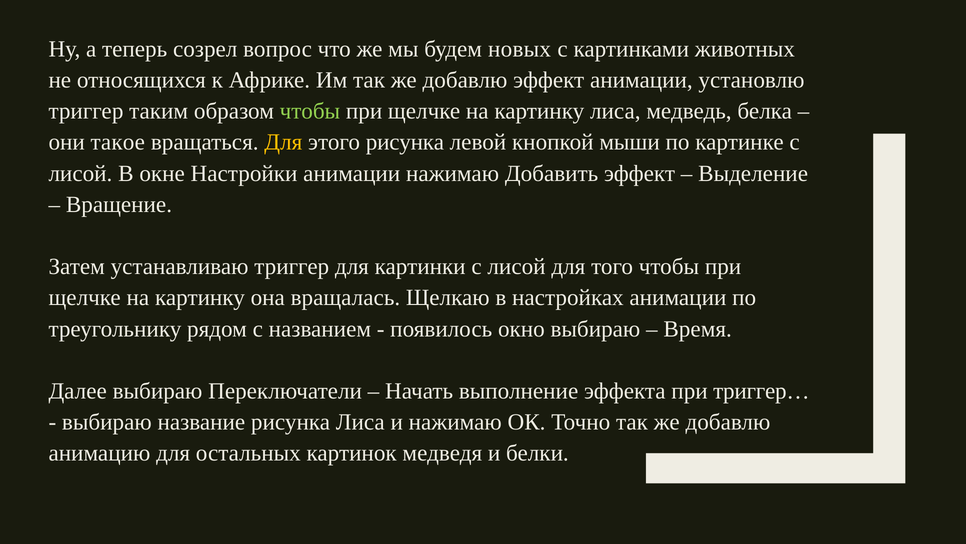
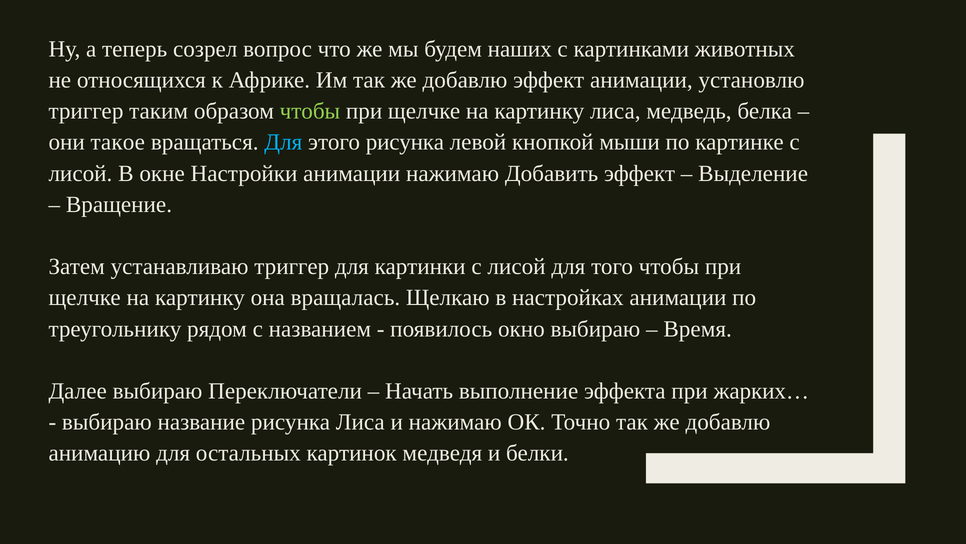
новых: новых -> наших (520, 49)
Для colour: yellow -> light blue (283, 142)
триггер…: триггер… -> жарких… (761, 391)
